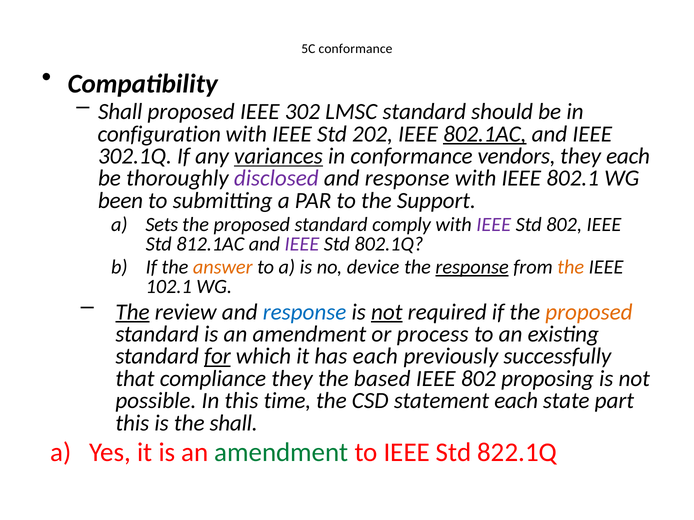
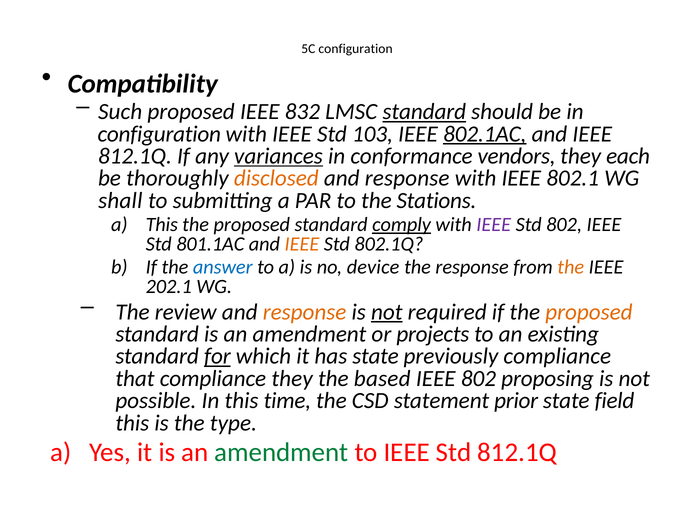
5C conformance: conformance -> configuration (356, 49)
Shall: Shall -> Such (120, 112)
302: 302 -> 832 (302, 112)
standard underline: none -> present (424, 112)
202: 202 -> 103 (373, 134)
302.1Q: 302.1Q -> 812.1Q (135, 156)
disclosed colour: purple -> orange (276, 178)
been: been -> shall (120, 201)
Support: Support -> Stations (436, 201)
a Sets: Sets -> This (162, 225)
comply underline: none -> present (402, 225)
812.1AC: 812.1AC -> 801.1AC (210, 244)
IEEE colour: purple -> orange (302, 244)
answer colour: orange -> blue (223, 267)
response underline: present -> none (472, 267)
102.1: 102.1 -> 202.1 (169, 287)
The underline: present -> none (132, 312)
response colour: blue -> orange (305, 312)
process: process -> projects (433, 334)
has each: each -> state (376, 357)
previously successfully: successfully -> compliance (557, 357)
statement each: each -> prior (516, 401)
part: part -> field (614, 401)
the shall: shall -> type (233, 423)
Std 822.1Q: 822.1Q -> 812.1Q (517, 453)
